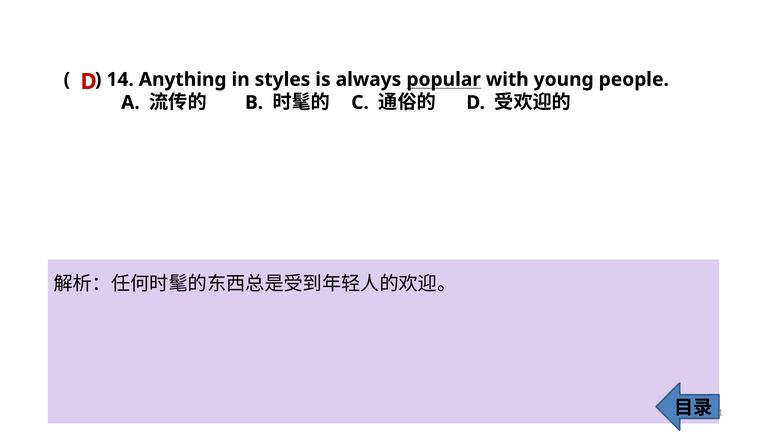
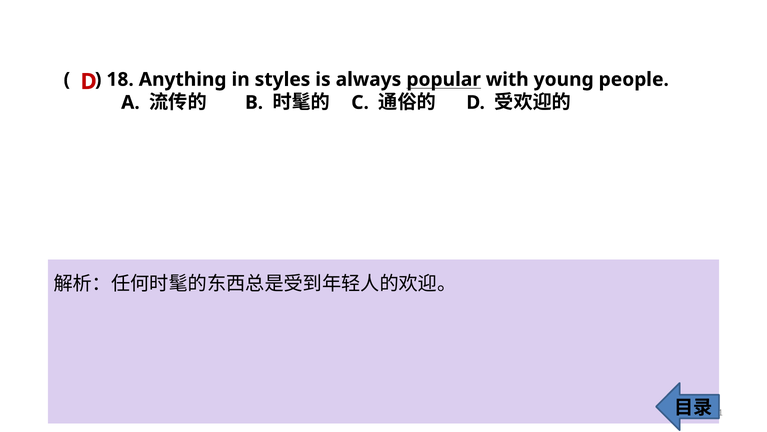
14: 14 -> 18 (120, 79)
